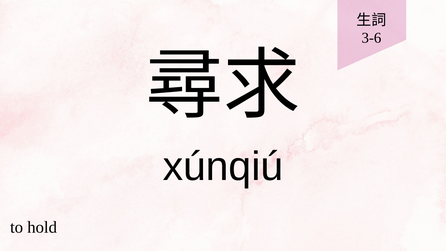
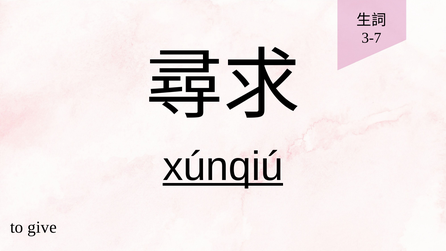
3-6: 3-6 -> 3-7 (371, 38)
xúnqiú underline: none -> present (223, 167)
hold: hold -> give (42, 227)
